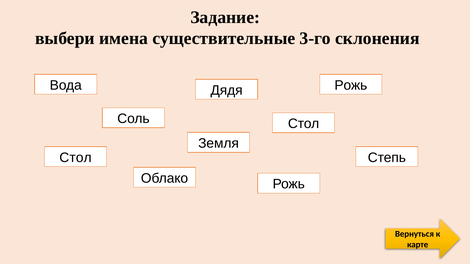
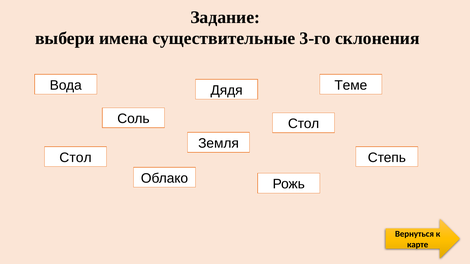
Рожь: Рожь -> Теме (351, 85)
